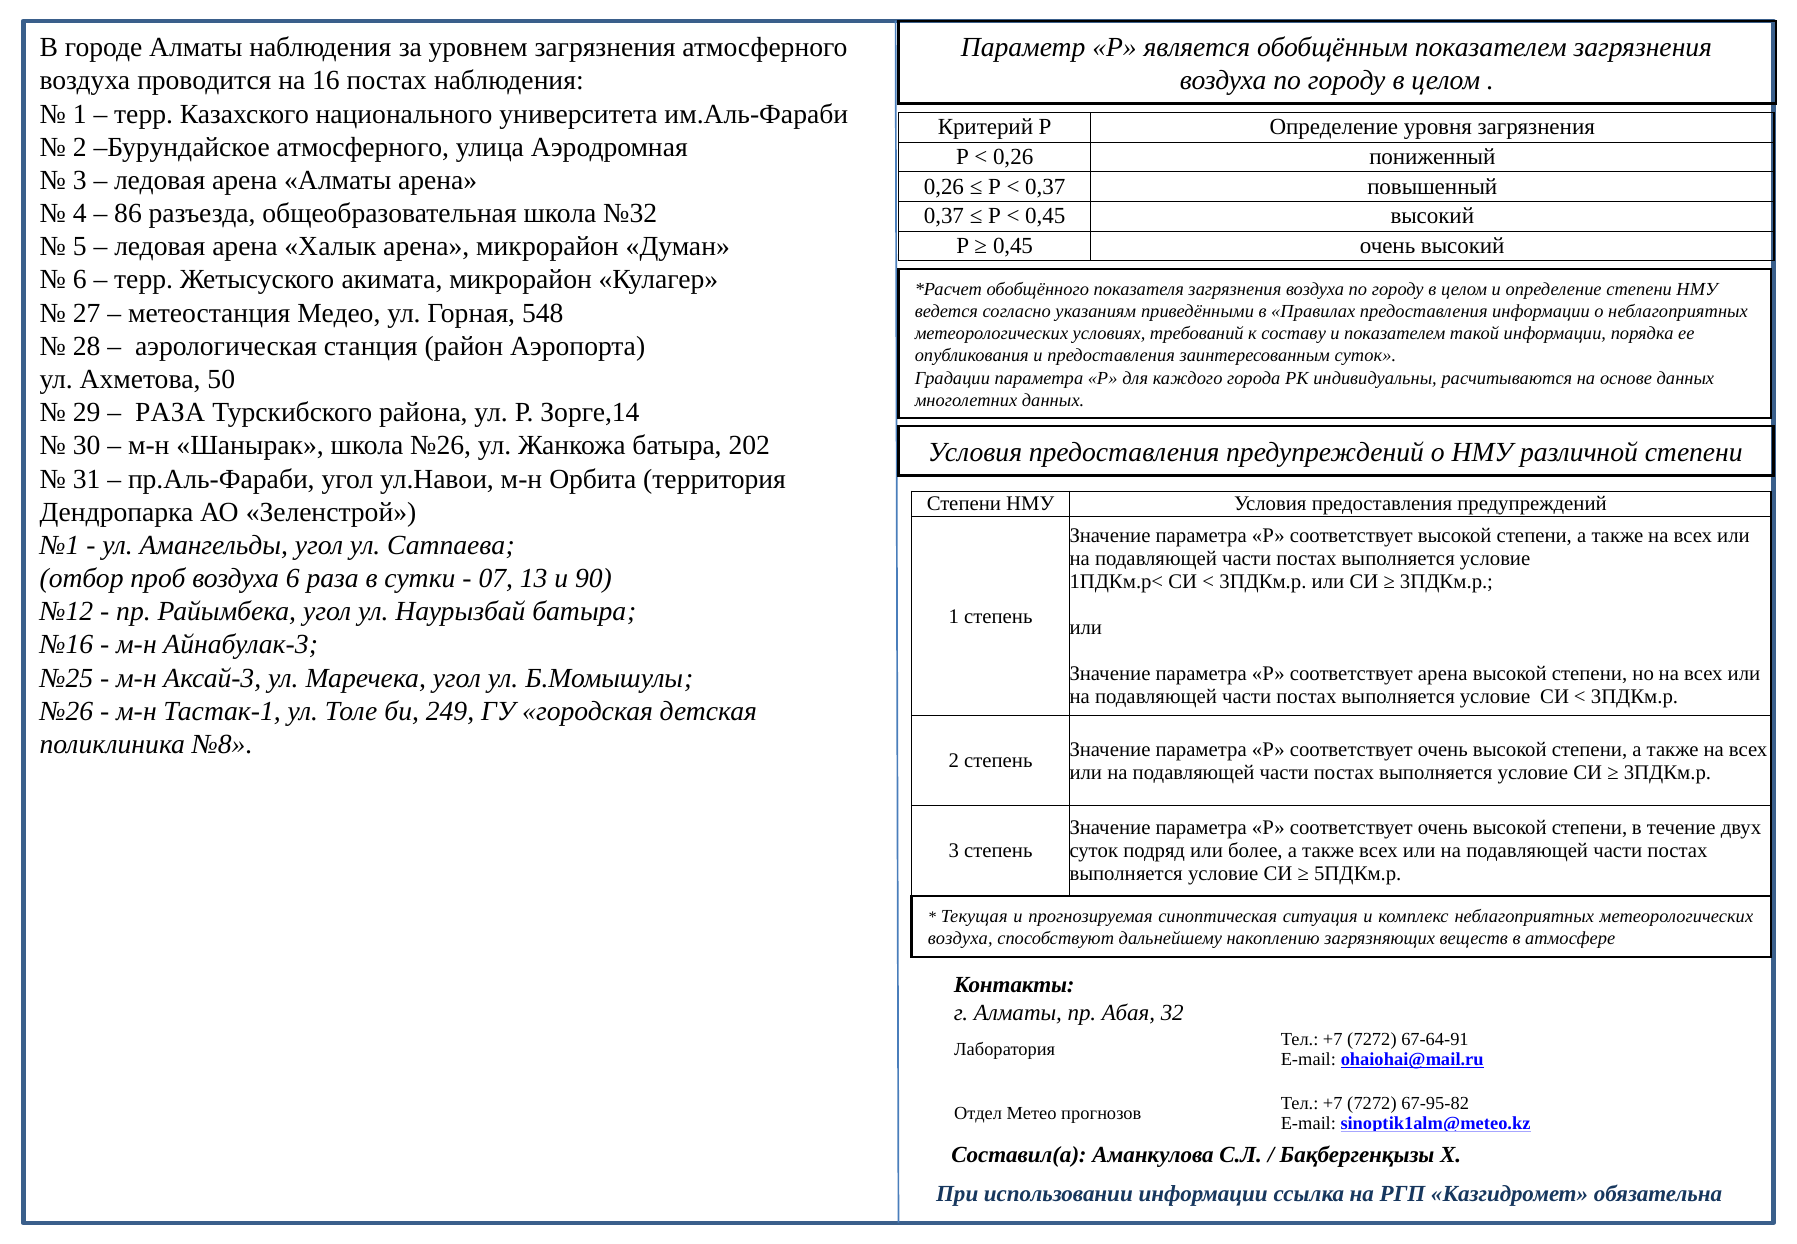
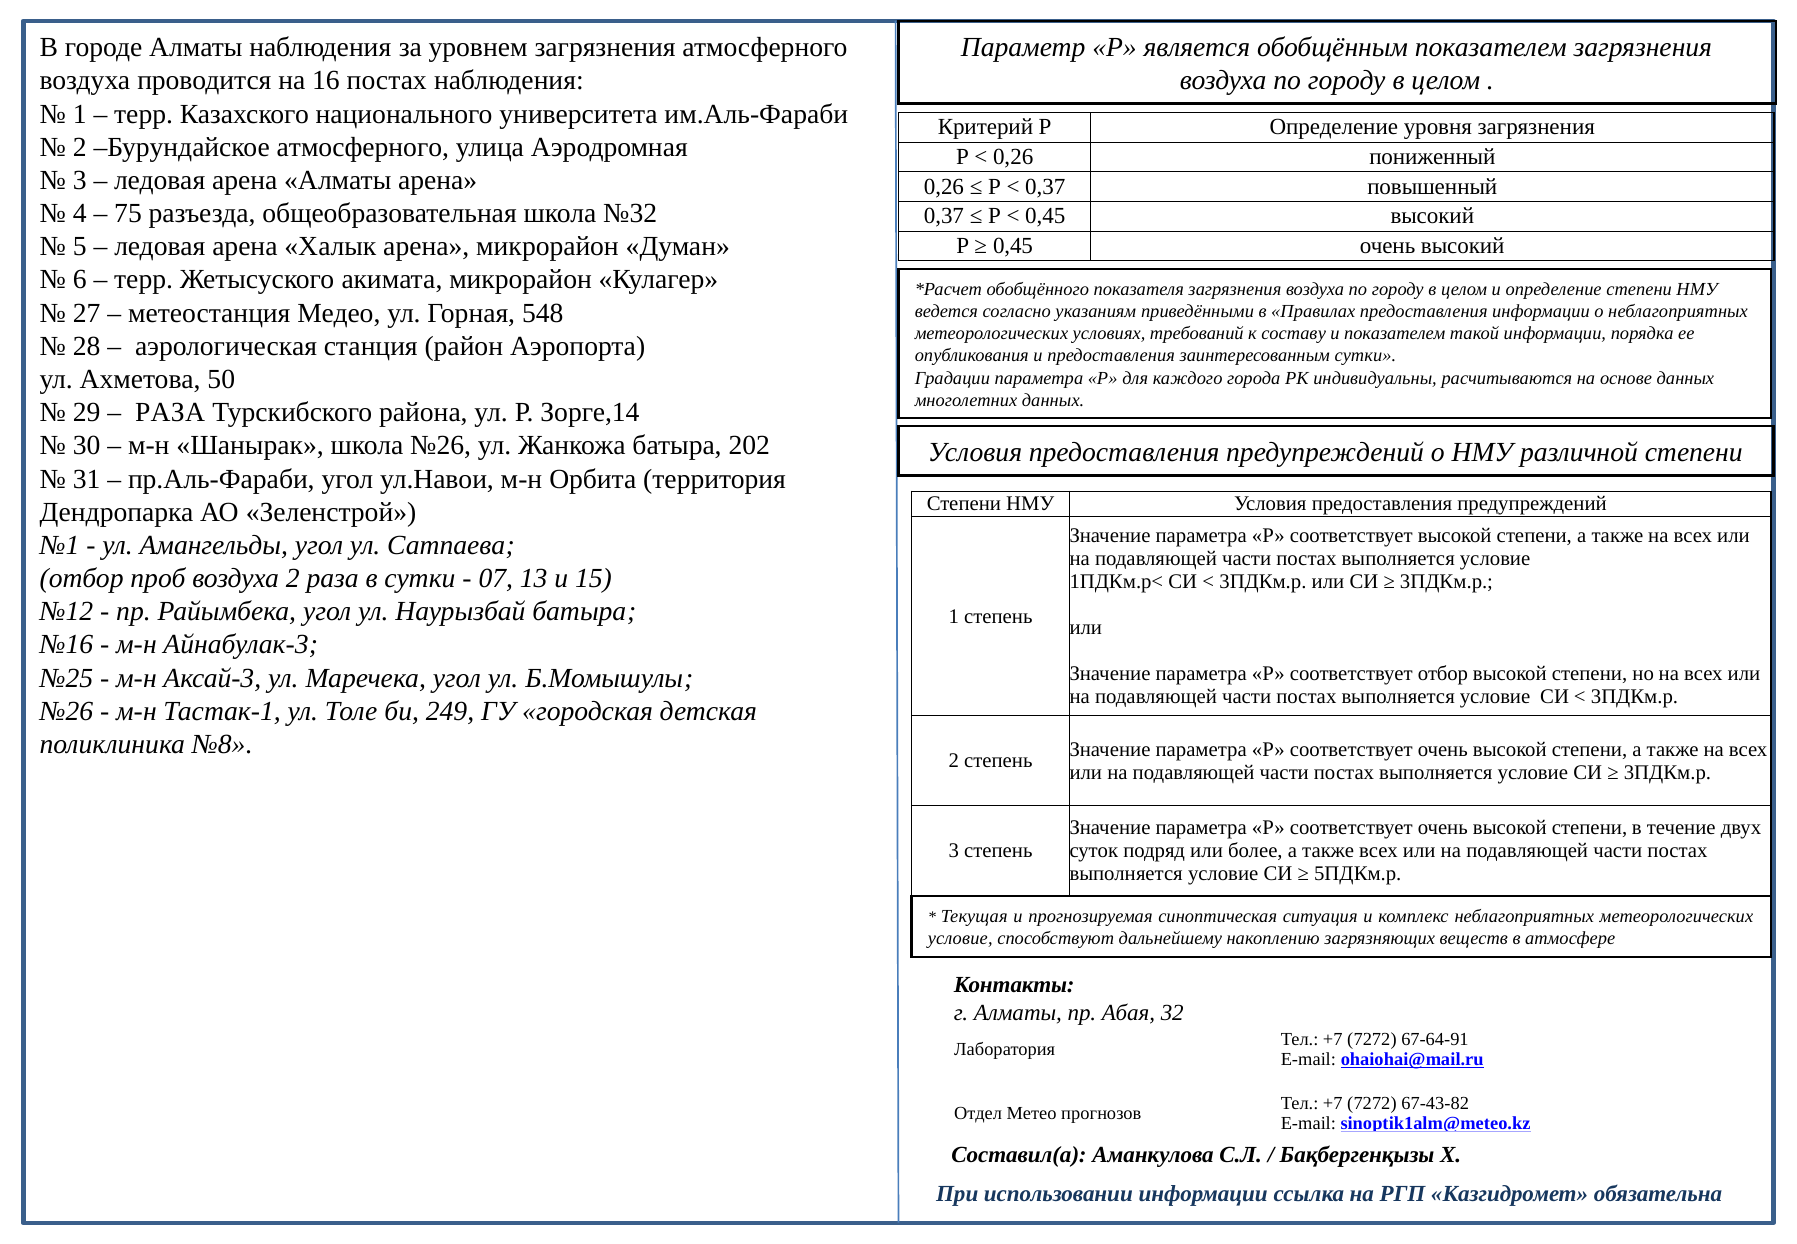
86: 86 -> 75 (128, 214)
заинтересованным суток: суток -> сутки (1365, 356)
воздуха 6: 6 -> 2 (293, 578)
90: 90 -> 15 (594, 578)
соответствует арена: арена -> отбор (1443, 674)
воздуха: воздуха -> условие (960, 939)
67-95-82: 67-95-82 -> 67-43-82 (1435, 1103)
